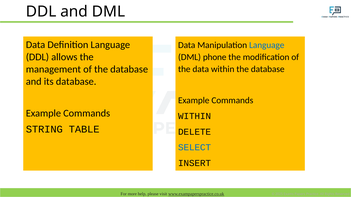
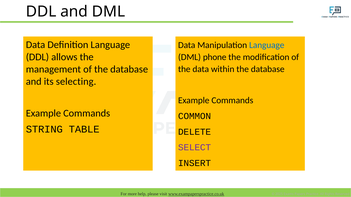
its database: database -> selecting (76, 82)
WITHIN: WITHIN -> COMMON (195, 116)
SELECT colour: blue -> purple (195, 148)
